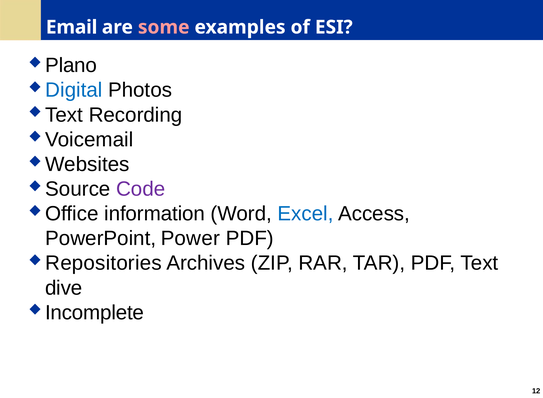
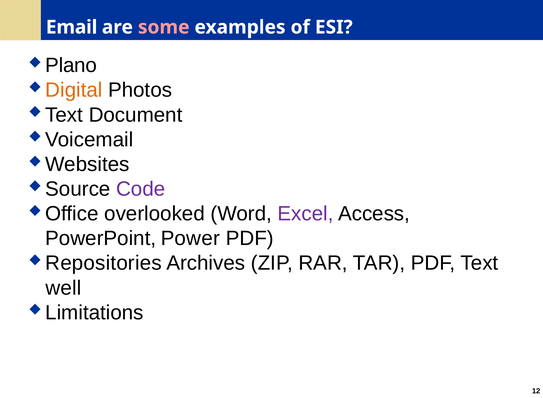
Digital colour: blue -> orange (74, 90)
Recording: Recording -> Document (136, 115)
information: information -> overlooked (155, 213)
Excel colour: blue -> purple (305, 213)
dive: dive -> well (63, 287)
Incomplete: Incomplete -> Limitations (94, 312)
